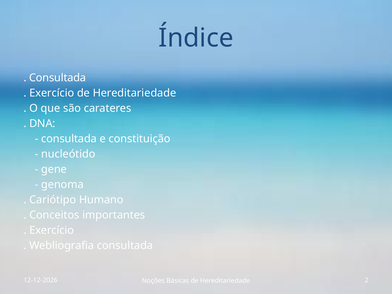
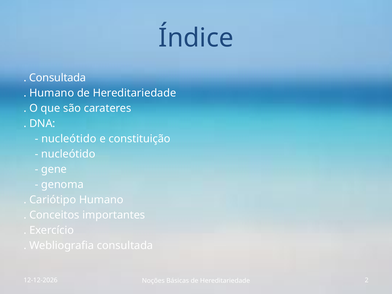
Exercício: Exercício -> Humano (52, 93)
consultada: consultada -> nucleótido (69, 139)
